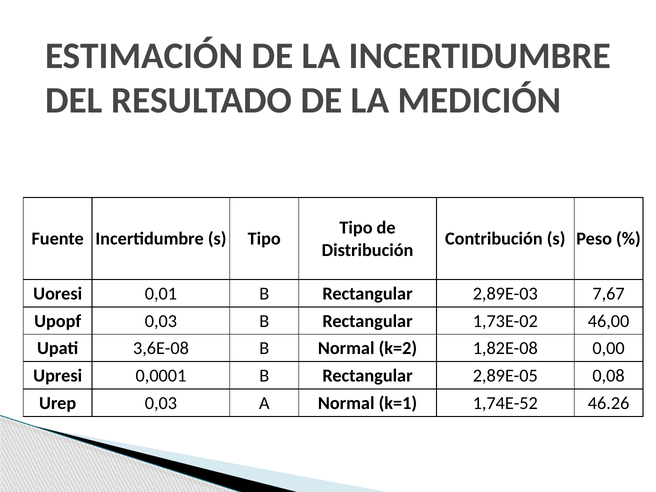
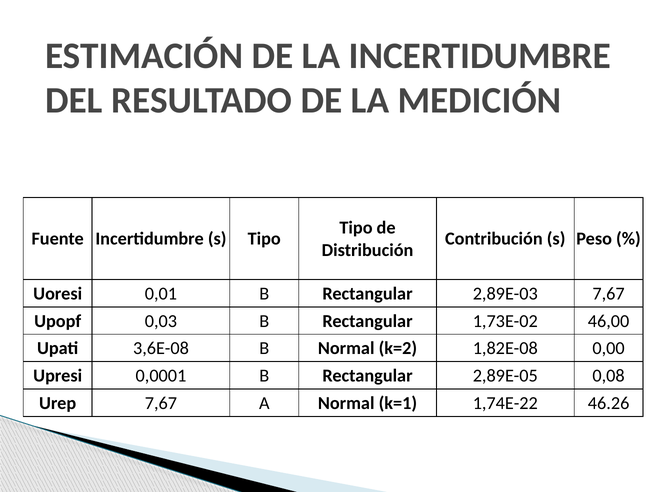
Urep 0,03: 0,03 -> 7,67 (161, 403)
1,74E-52: 1,74E-52 -> 1,74E-22 (505, 403)
